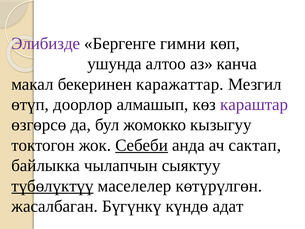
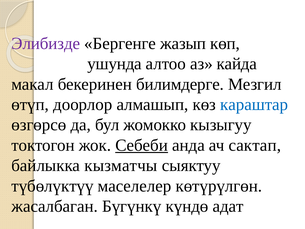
гимни: гимни -> жазып (183, 43)
канча: канча -> кайда (237, 64)
каражаттар: каражаттар -> билимдерге (180, 84)
караштар colour: purple -> blue (254, 104)
чылапчын: чылапчын -> кызматчы (121, 165)
түбөлүктүү underline: present -> none (52, 186)
